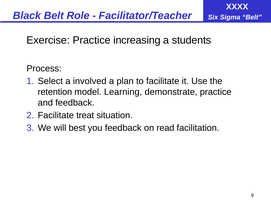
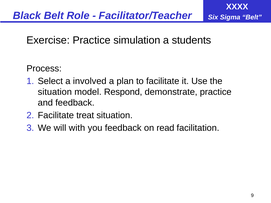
increasing: increasing -> simulation (137, 40)
retention: retention -> situation (55, 92)
Learning: Learning -> Respond (123, 92)
best: best -> with (77, 128)
